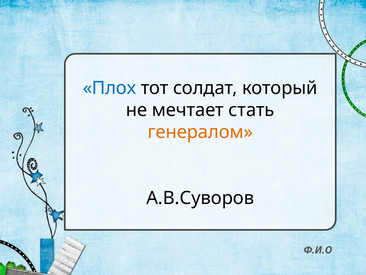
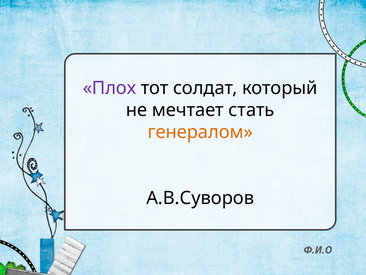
Плох colour: blue -> purple (109, 88)
